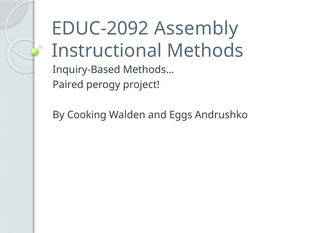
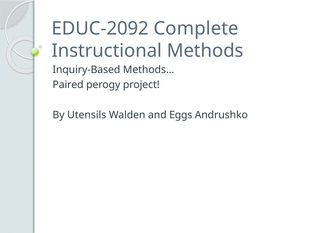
Assembly: Assembly -> Complete (196, 29)
Cooking: Cooking -> Utensils (87, 115)
